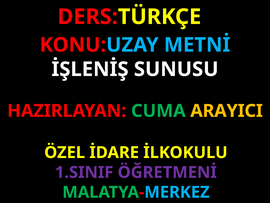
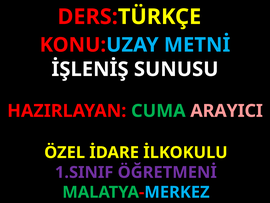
ARAYICI colour: yellow -> pink (227, 111)
